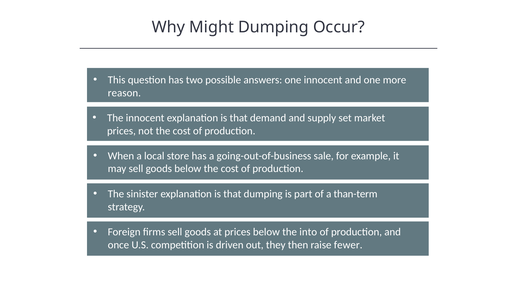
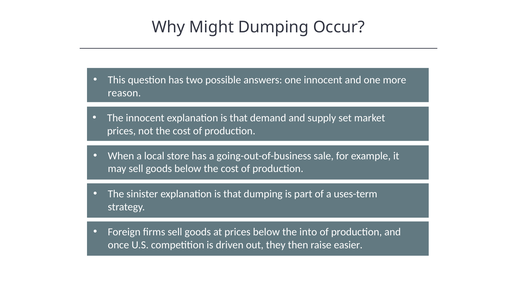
than-term: than-term -> uses-term (356, 194)
fewer: fewer -> easier (348, 245)
